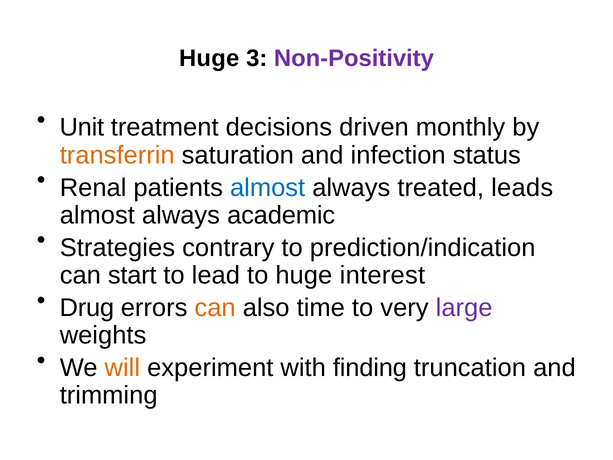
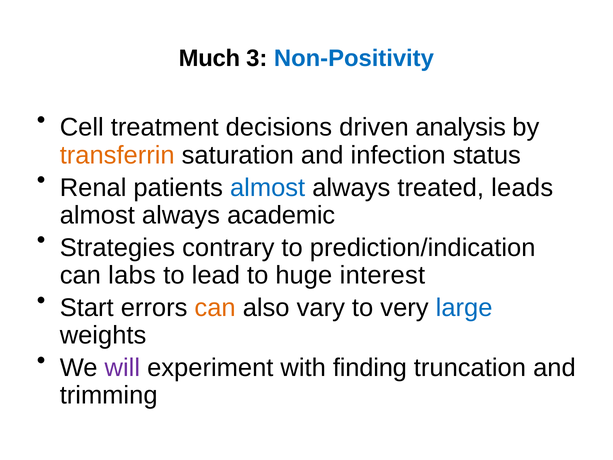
Huge: Huge -> Much (209, 58)
Non-Positivity colour: purple -> blue (354, 58)
Unit: Unit -> Cell (82, 127)
monthly: monthly -> analysis (461, 127)
start: start -> labs (132, 275)
Drug: Drug -> Start (87, 308)
time: time -> vary (321, 308)
large colour: purple -> blue (464, 308)
will colour: orange -> purple (122, 368)
